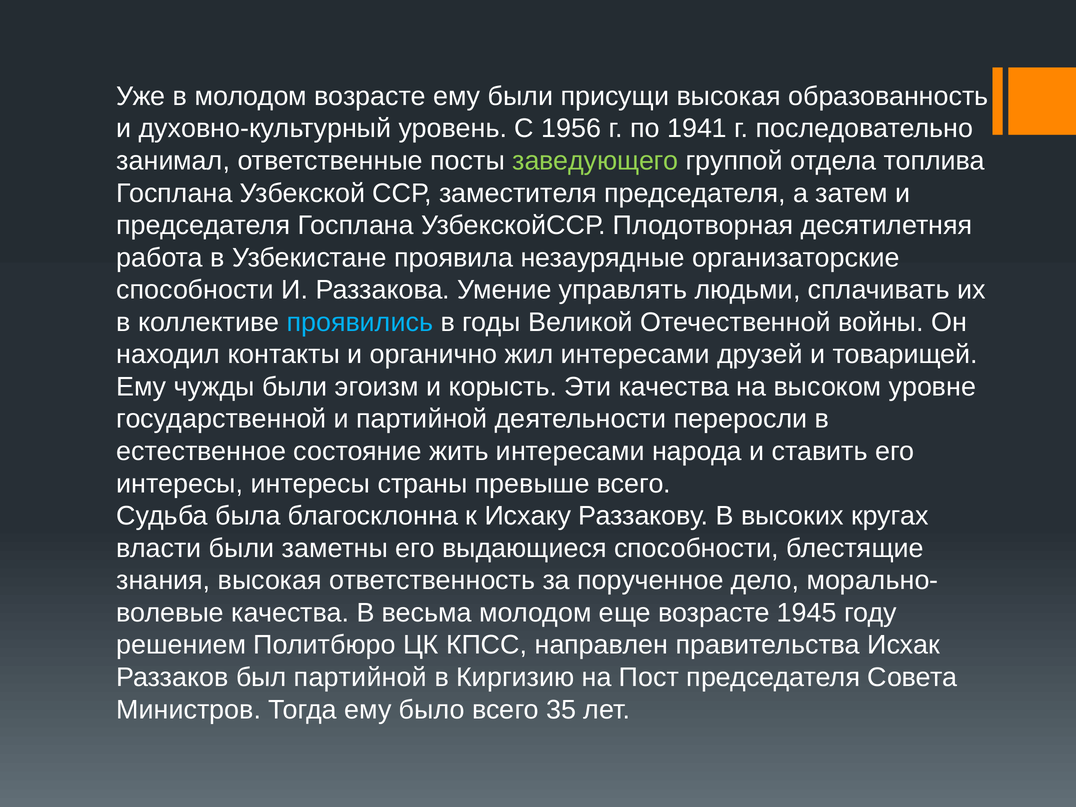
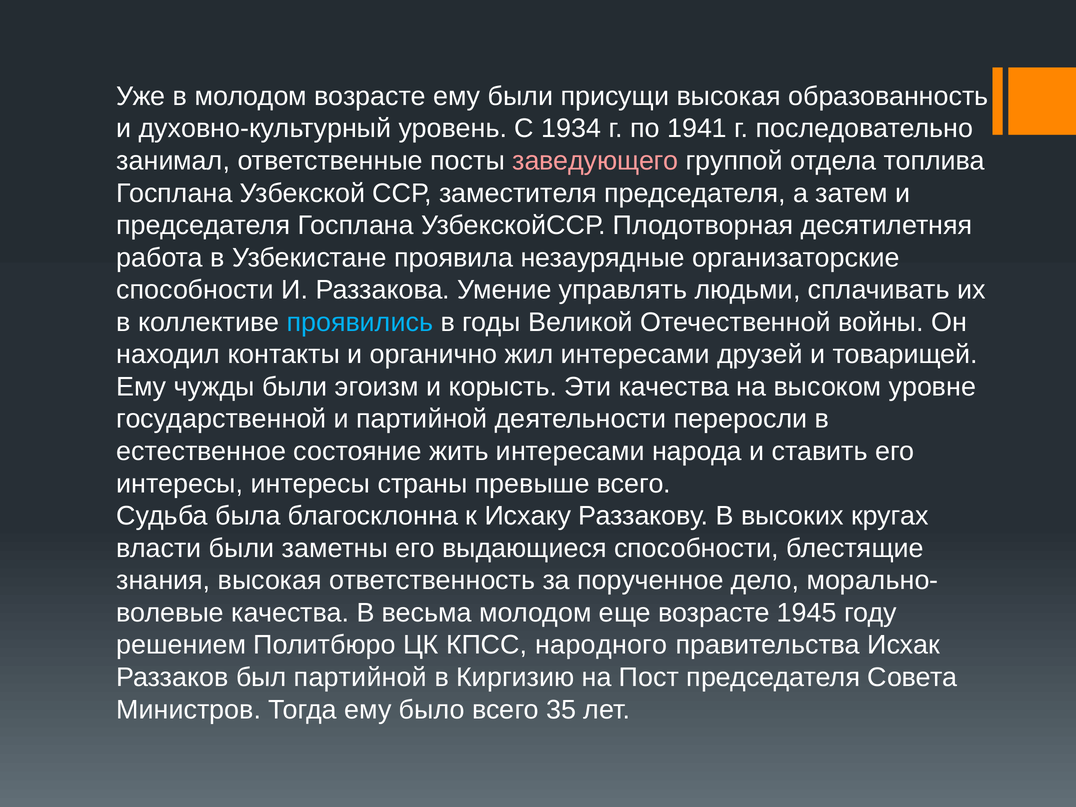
1956: 1956 -> 1934 (571, 129)
заведующего colour: light green -> pink (595, 161)
направлен: направлен -> народного (601, 645)
